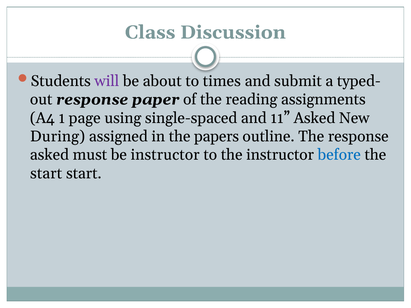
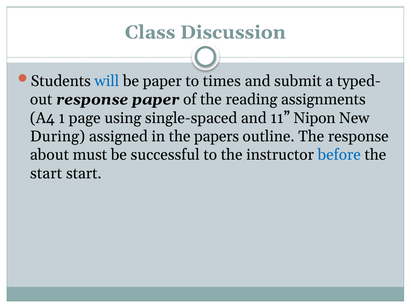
will colour: purple -> blue (107, 81)
be about: about -> paper (162, 81)
11 Asked: Asked -> Nipon (315, 118)
asked: asked -> about (49, 155)
be instructor: instructor -> successful (165, 155)
